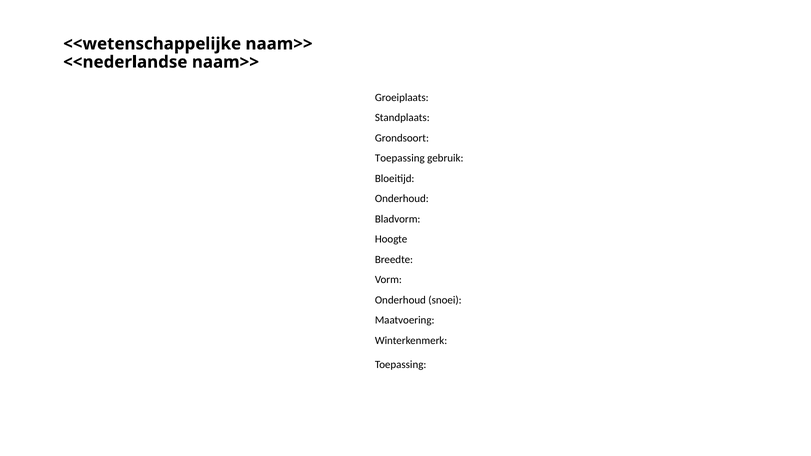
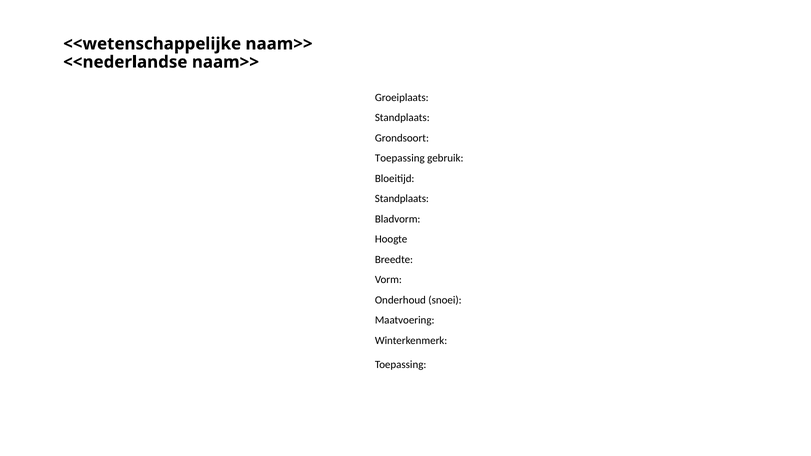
Onderhoud: Onderhoud -> Standplaats (402, 199)
